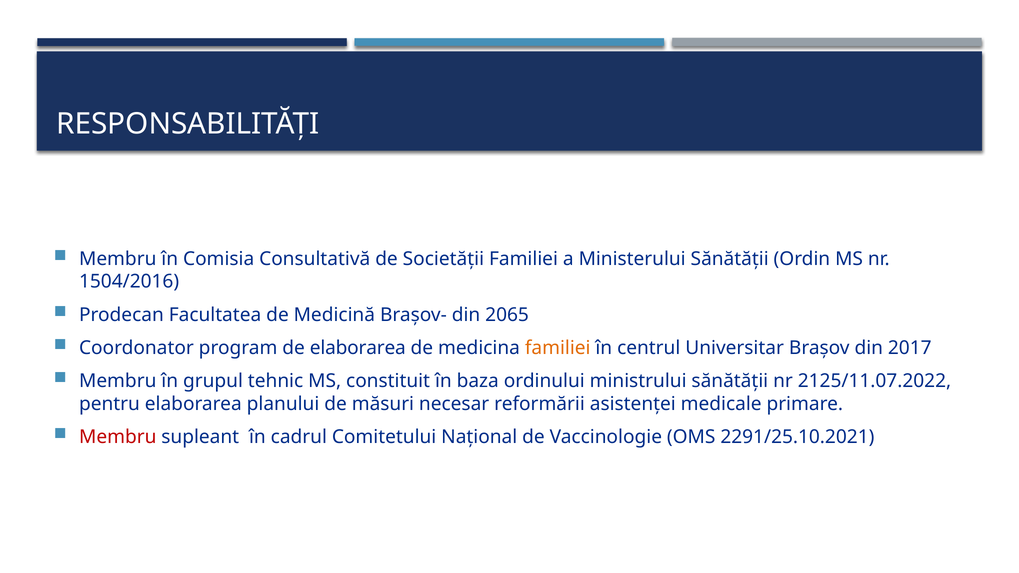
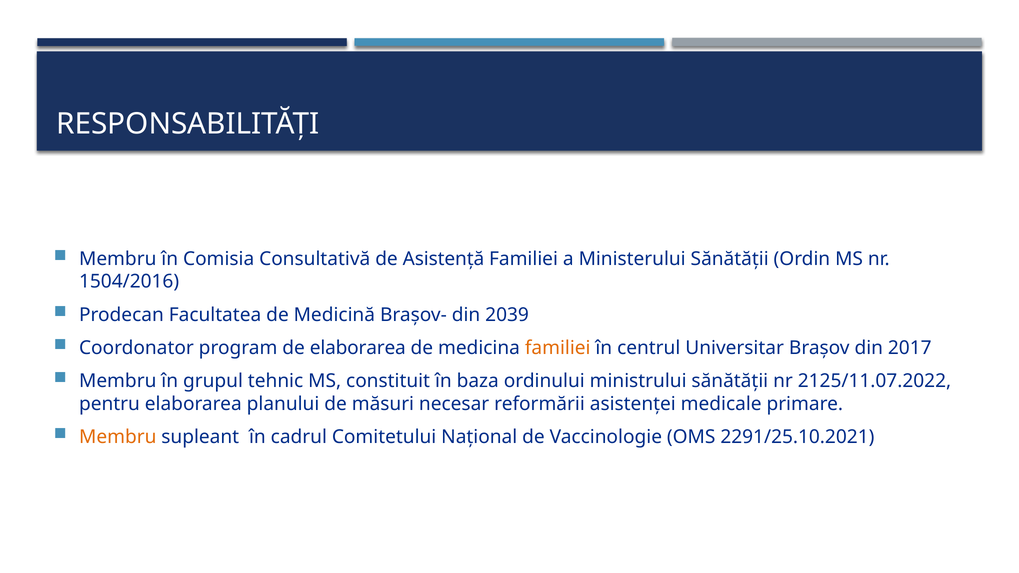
Societății: Societății -> Asistență (443, 259)
2065: 2065 -> 2039 (507, 315)
Membru colour: red -> orange (118, 437)
